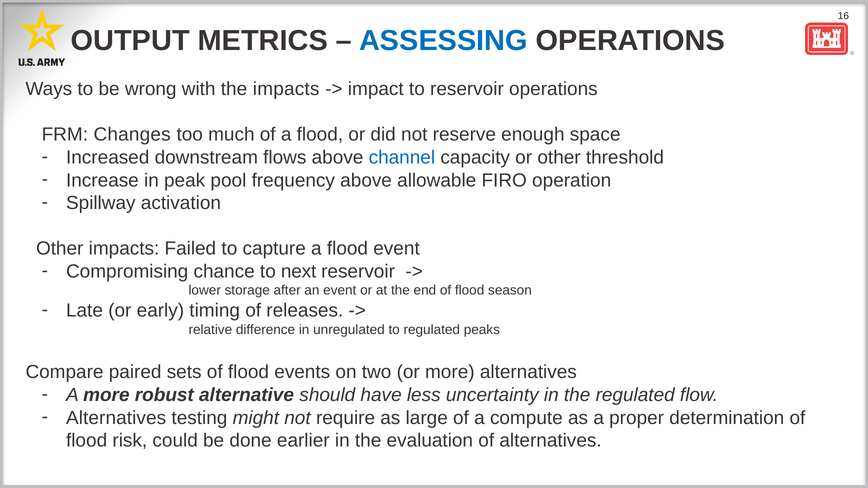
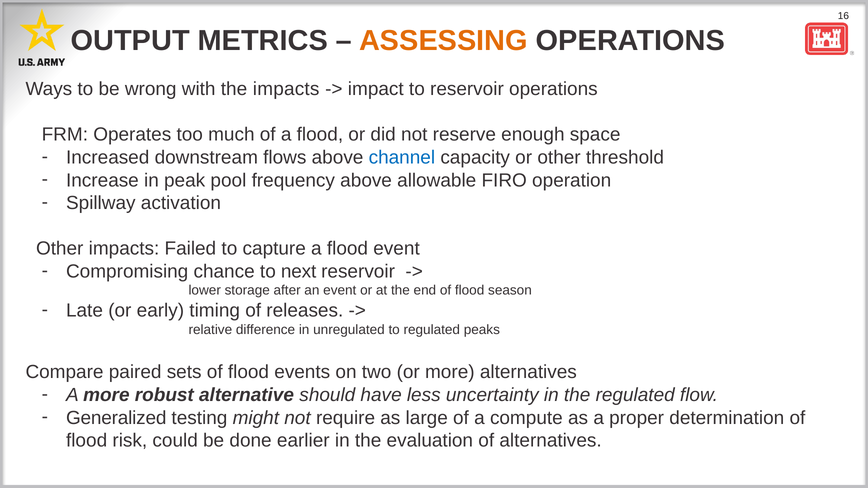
ASSESSING colour: blue -> orange (443, 41)
Changes: Changes -> Operates (132, 135)
Alternatives: Alternatives -> Generalized (116, 418)
